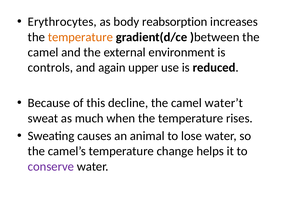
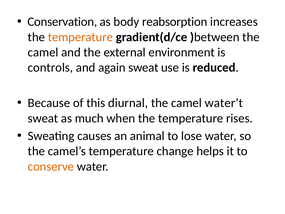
Erythrocytes: Erythrocytes -> Conservation (62, 22)
again upper: upper -> sweat (143, 67)
decline: decline -> diurnal (128, 103)
conserve colour: purple -> orange (51, 166)
